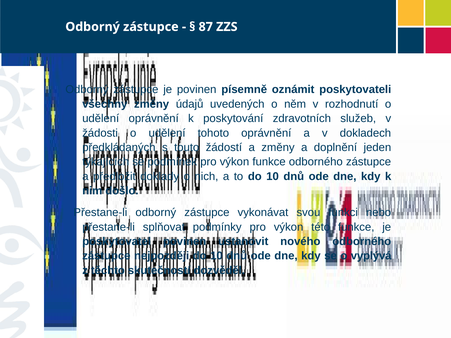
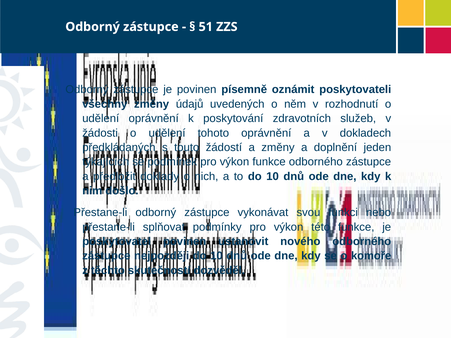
87: 87 -> 51 (206, 27)
vyplývá: vyplývá -> komoře (371, 256)
